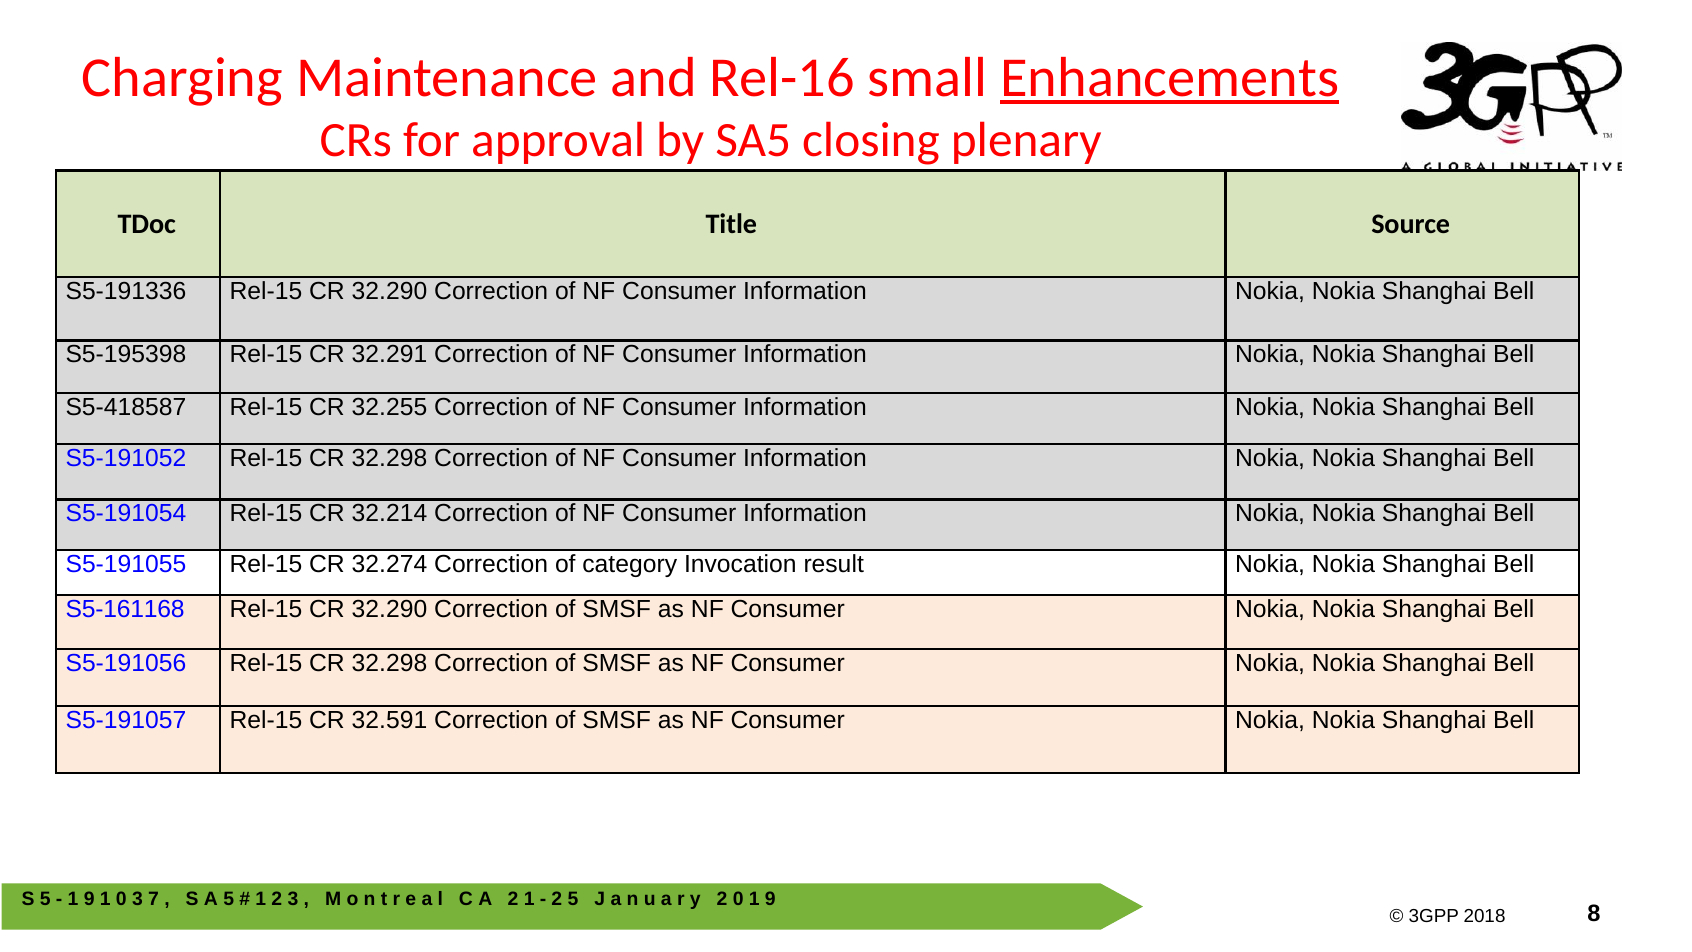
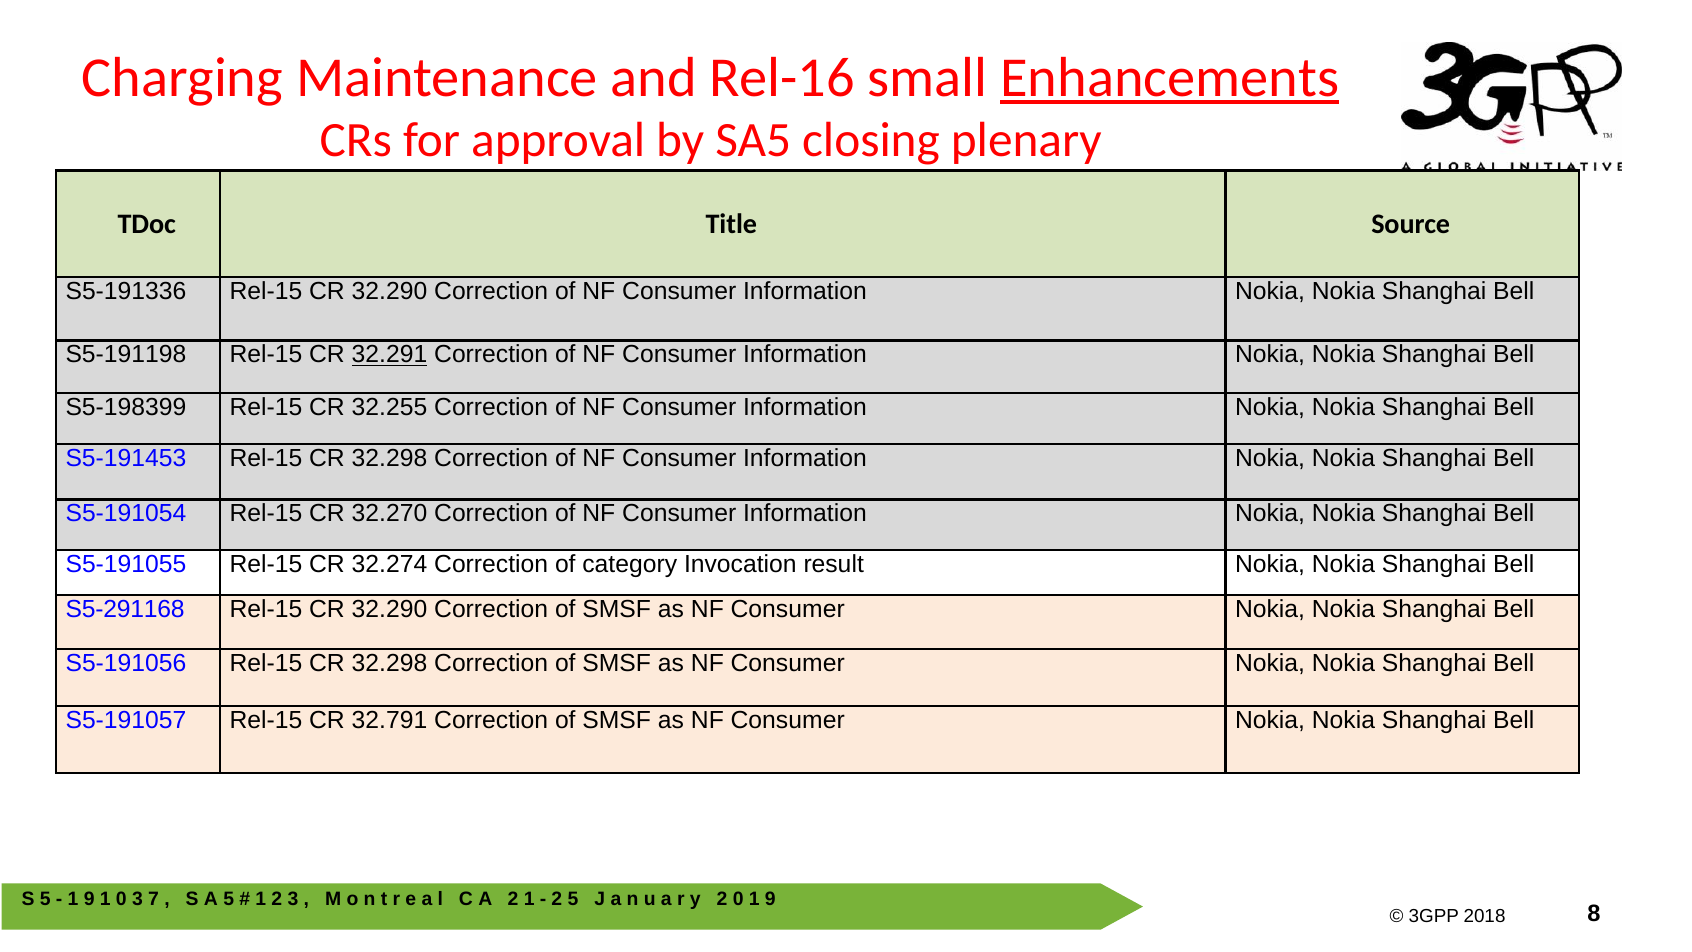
S5-195398: S5-195398 -> S5-191198 (126, 355)
32.291 underline: none -> present (389, 355)
S5-418587: S5-418587 -> S5-198399 (126, 407)
S5-191052: S5-191052 -> S5-191453 (126, 458)
32.214: 32.214 -> 32.270 (389, 514)
S5-161168: S5-161168 -> S5-291168 (125, 609)
32.591: 32.591 -> 32.791 (389, 720)
